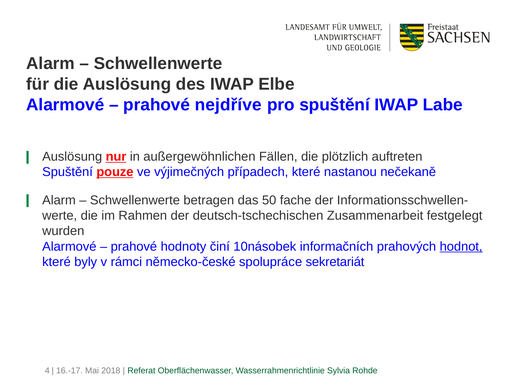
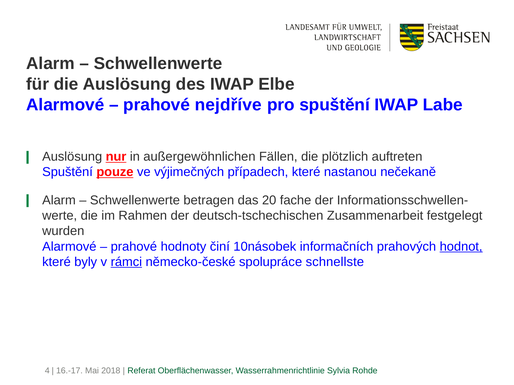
50: 50 -> 20 (269, 201)
rámci underline: none -> present (126, 262)
sekretariát: sekretariát -> schnellste (335, 262)
